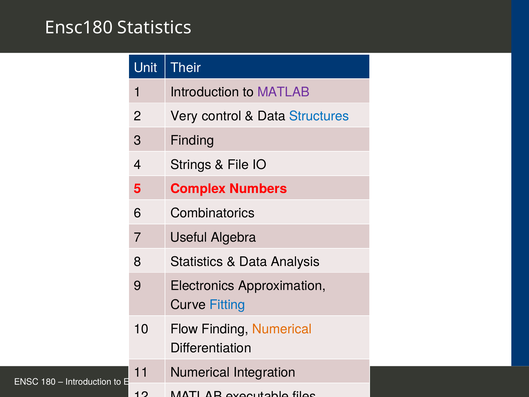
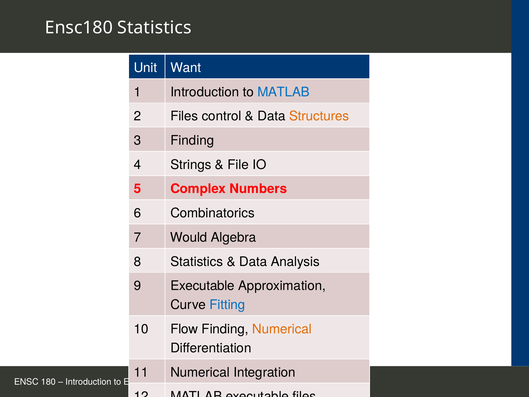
Their: Their -> Want (186, 68)
MATLAB colour: purple -> blue (284, 92)
2 Very: Very -> Files (184, 116)
Structures colour: blue -> orange (319, 116)
Useful: Useful -> Would (189, 237)
9 Electronics: Electronics -> Executable (202, 286)
